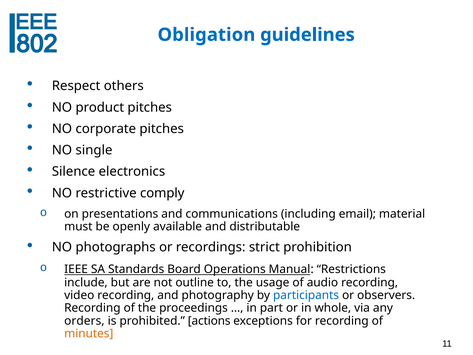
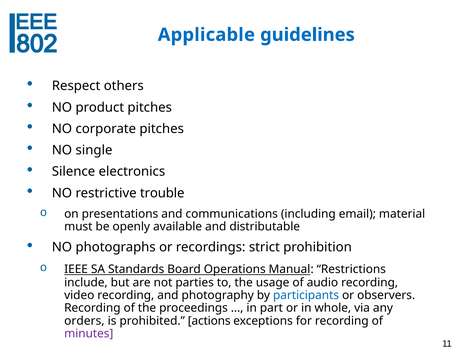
Obligation: Obligation -> Applicable (206, 35)
comply: comply -> trouble (162, 193)
outline: outline -> parties (195, 282)
minutes colour: orange -> purple (89, 333)
